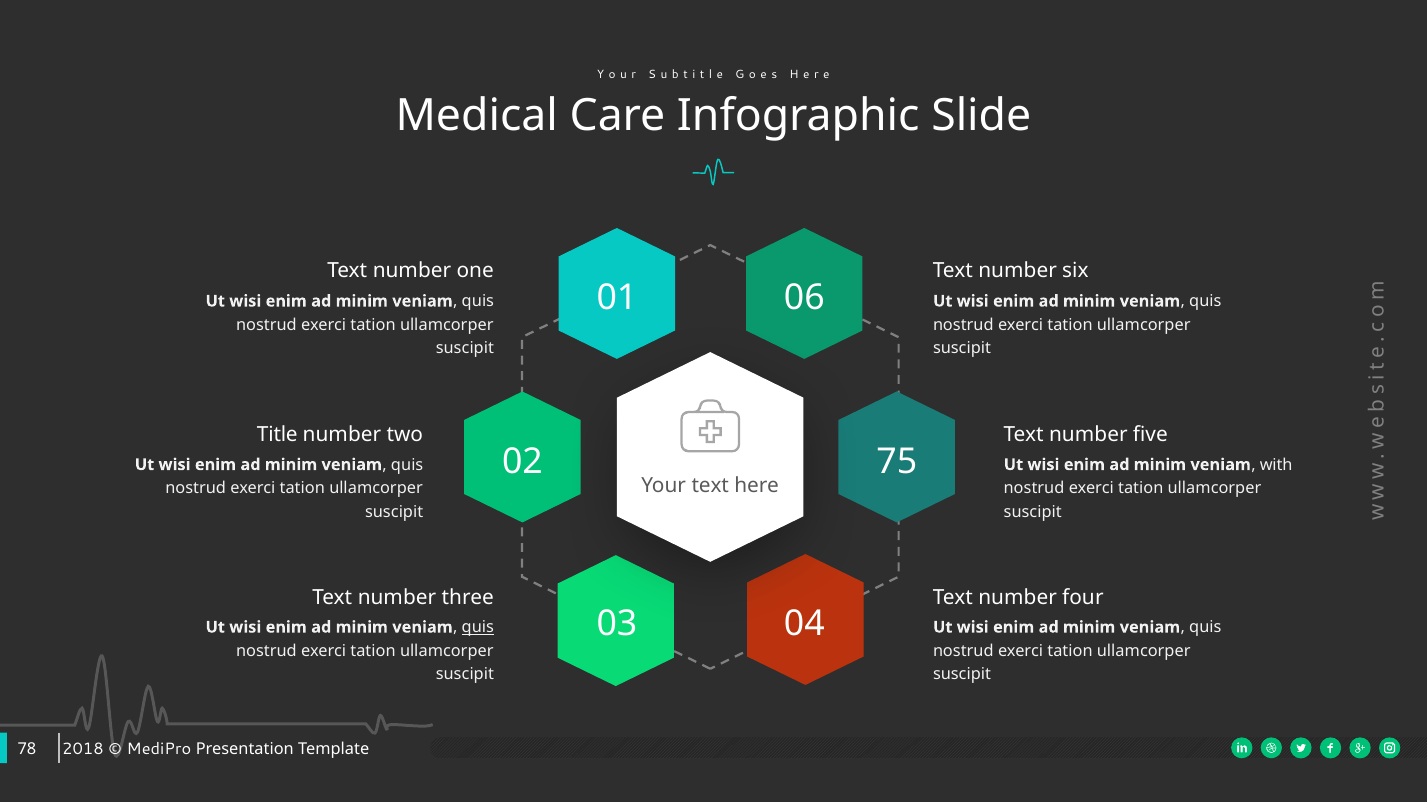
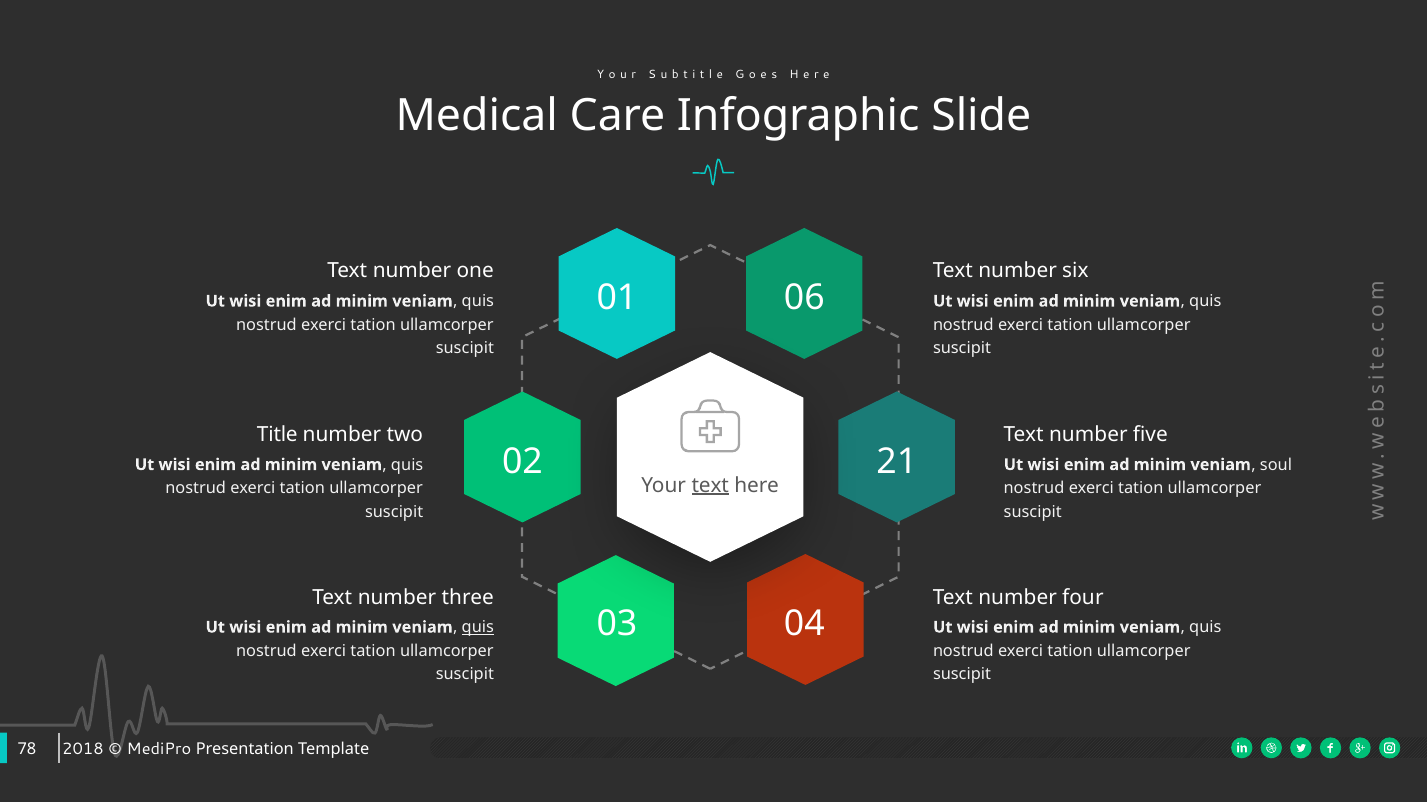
75: 75 -> 21 (897, 462)
with: with -> soul (1276, 465)
text underline: none -> present (710, 486)
